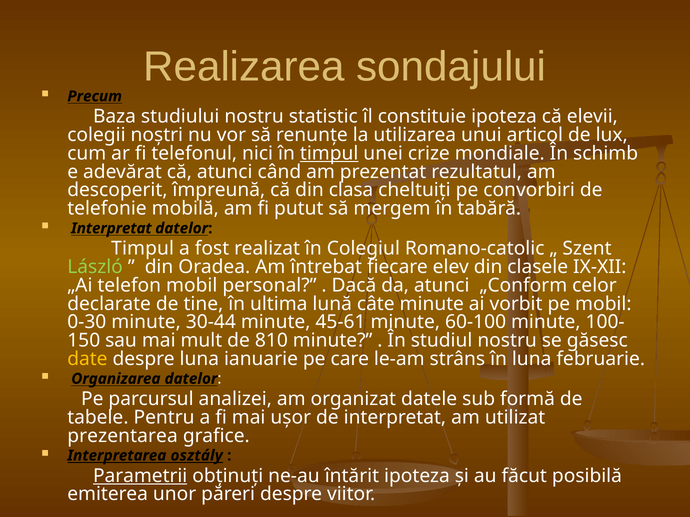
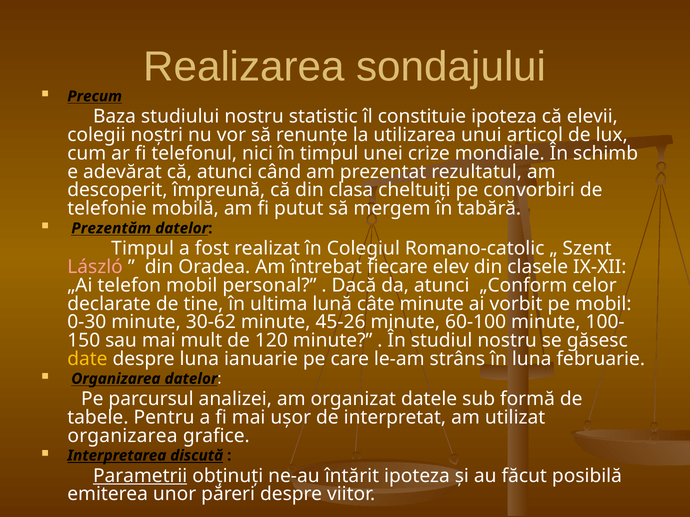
timpul underline: present -> none (329, 153)
Interpretat: Interpretat -> Prezentăm (111, 229)
László colour: light green -> pink (95, 267)
30-44: 30-44 -> 30-62 (211, 322)
45-61: 45-61 -> 45-26 (340, 322)
810: 810 -> 120 (271, 341)
prezentarea: prezentarea -> organizarea (122, 436)
osztály: osztály -> discută (197, 456)
